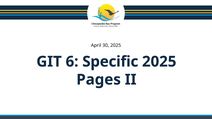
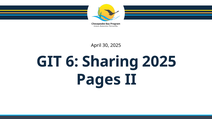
Specific: Specific -> Sharing (110, 62)
